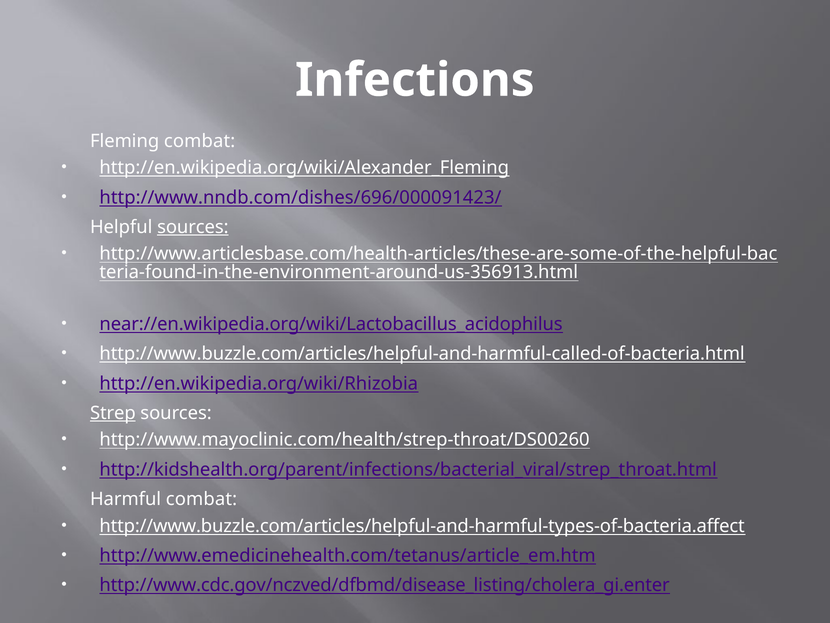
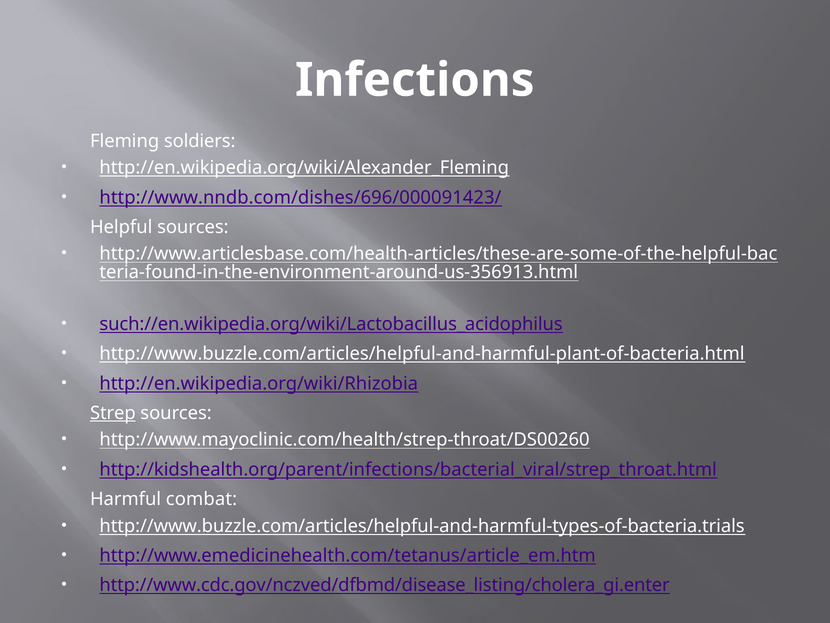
Fleming combat: combat -> soldiers (200, 141)
sources underline: present -> none (193, 227)
near://en.wikipedia.org/wiki/Lactobacillus_acidophilus: near://en.wikipedia.org/wiki/Lactobacillus_acidophilus -> such://en.wikipedia.org/wiki/Lactobacillus_acidophilus (331, 324)
http://www.buzzle.com/articles/helpful-and-harmful-called-of-bacteria.html: http://www.buzzle.com/articles/helpful-and-harmful-called-of-bacteria.html -> http://www.buzzle.com/articles/helpful-and-harmful-plant-of-bacteria.html (422, 353)
http://www.buzzle.com/articles/helpful-and-harmful-types-of-bacteria.affect: http://www.buzzle.com/articles/helpful-and-harmful-types-of-bacteria.affect -> http://www.buzzle.com/articles/helpful-and-harmful-types-of-bacteria.trials (422, 526)
